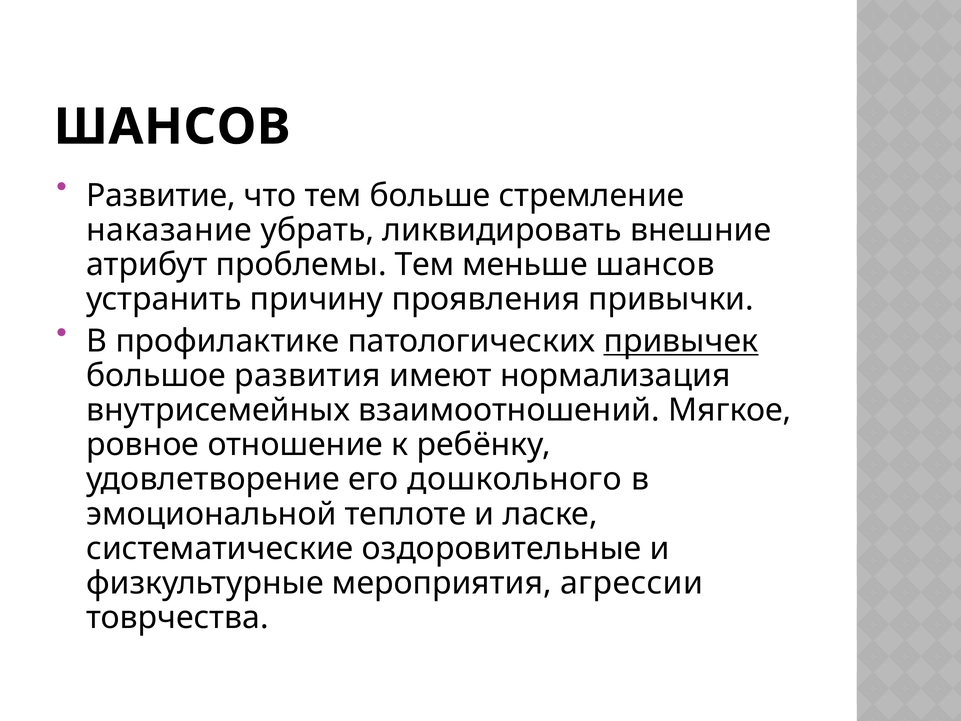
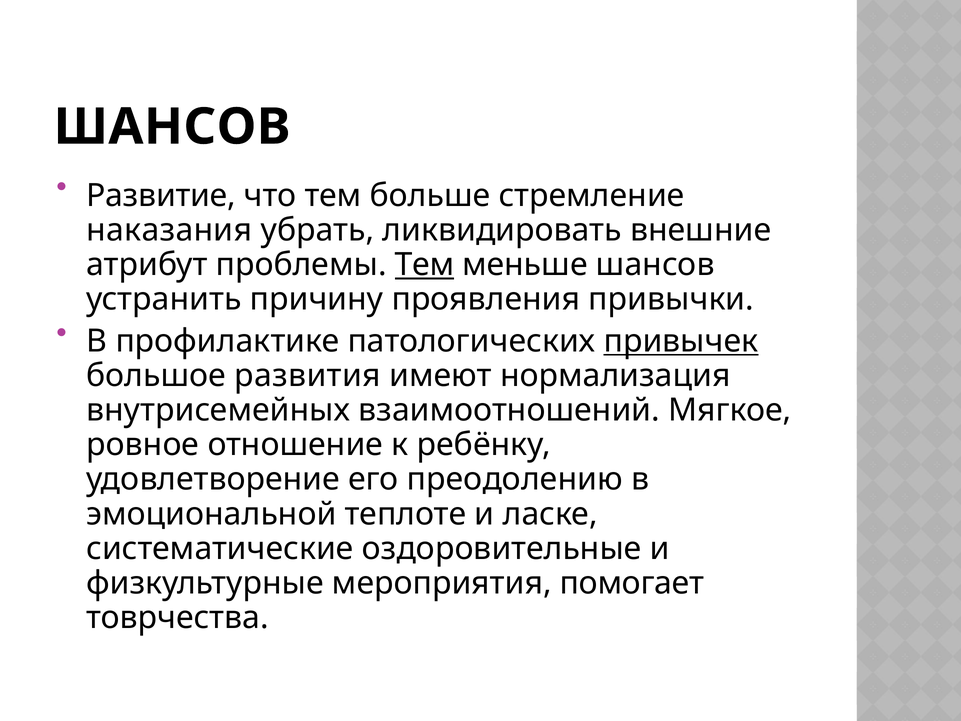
наказание: наказание -> наказания (169, 230)
Тем underline: none -> present (425, 265)
дошкольного: дошкольного -> преодолению (515, 479)
агрессии: агрессии -> помогает (632, 583)
